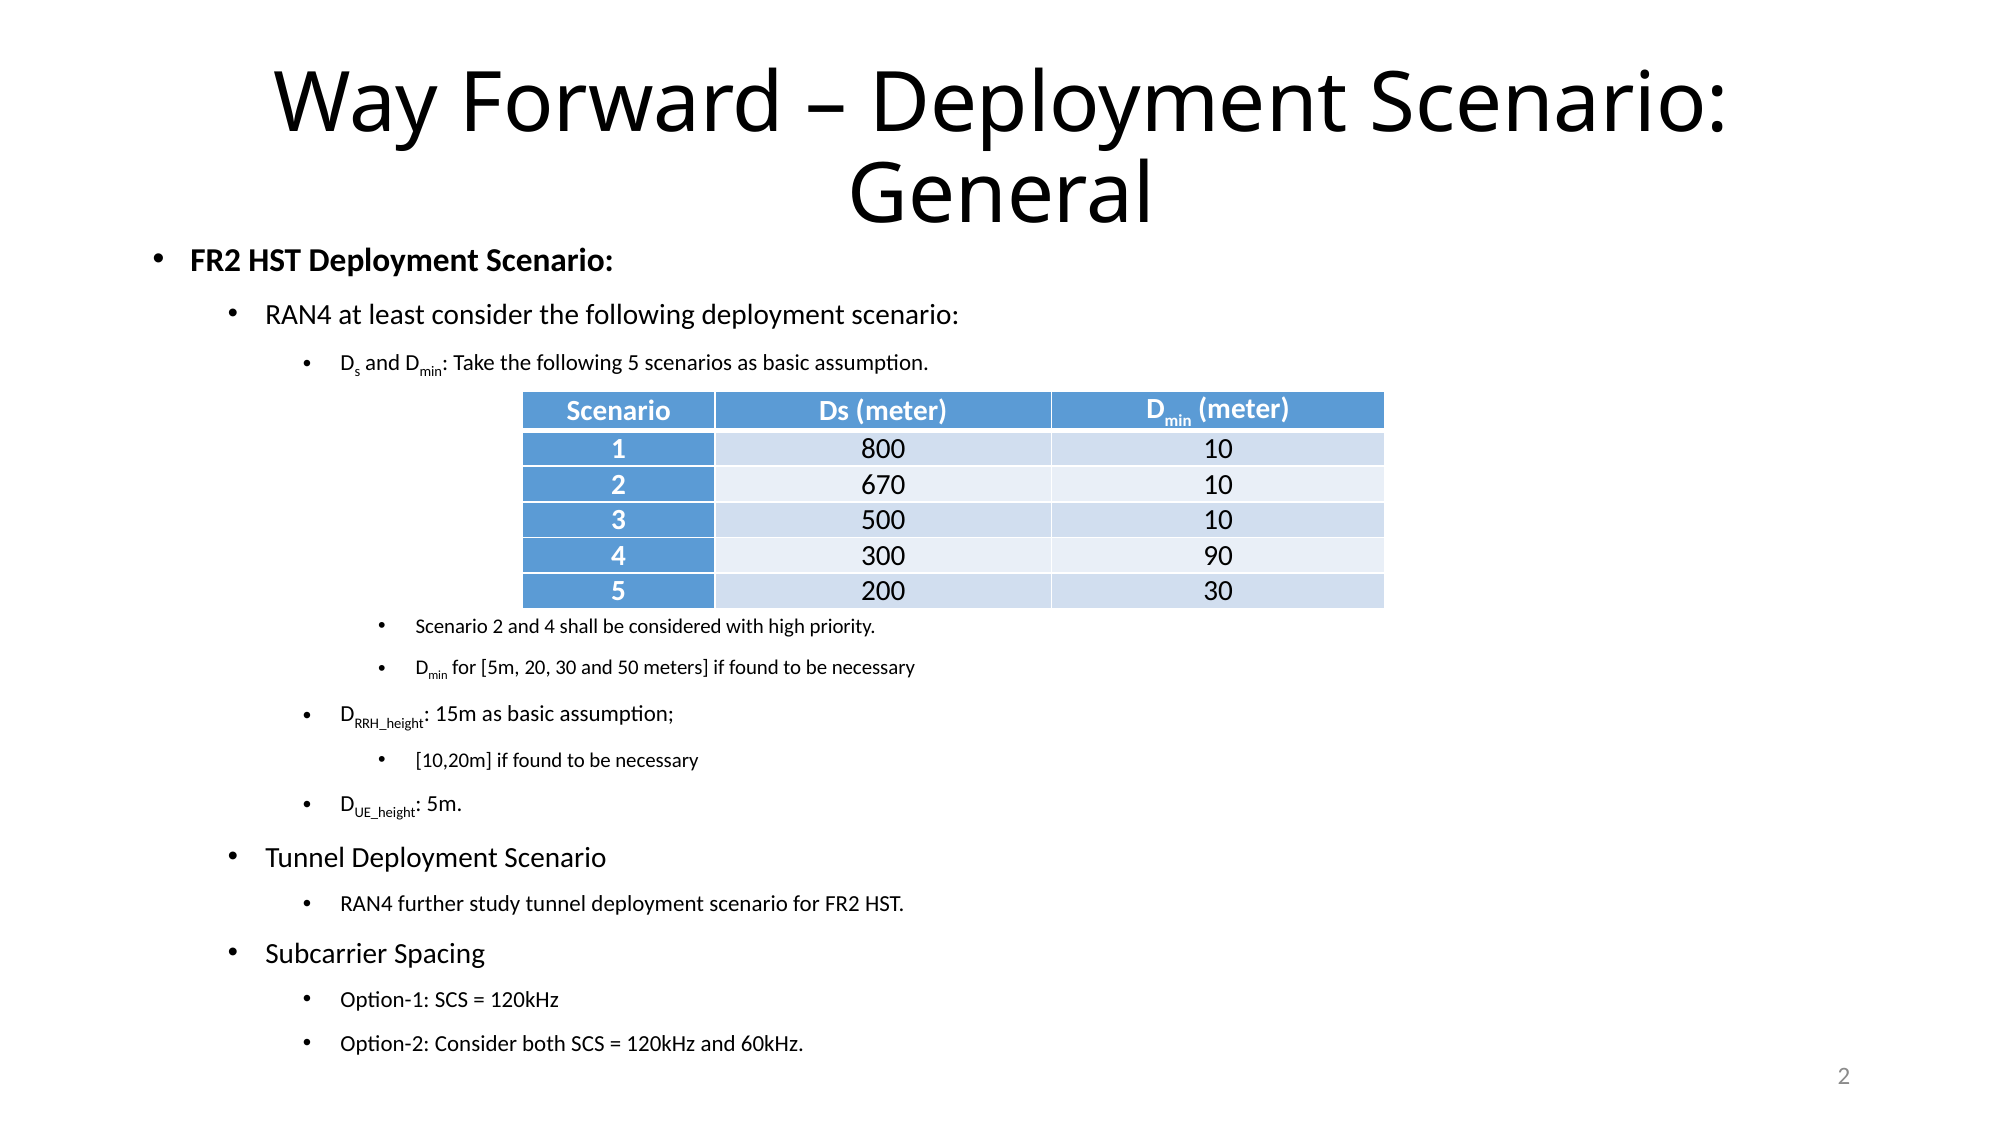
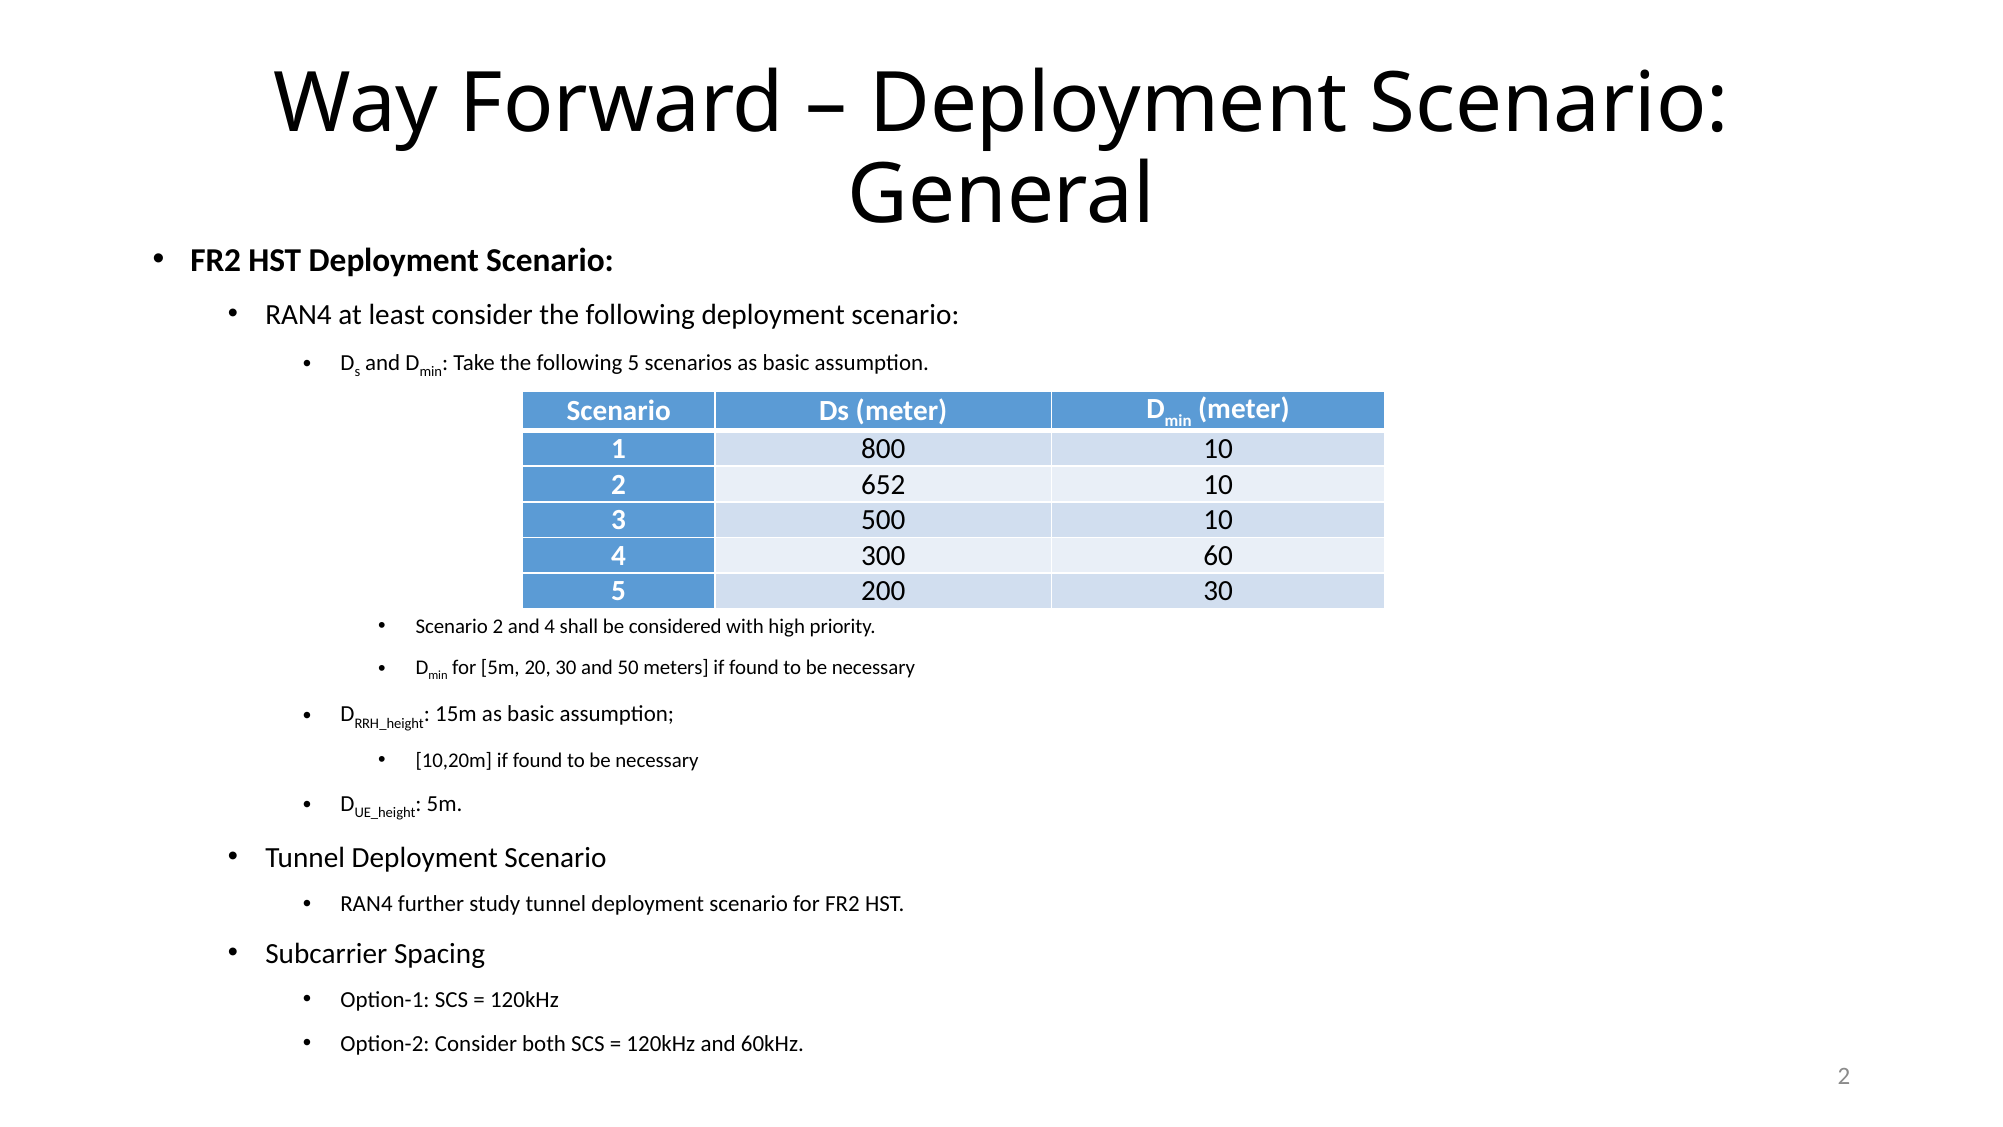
670: 670 -> 652 (883, 484)
90: 90 -> 60 (1218, 555)
